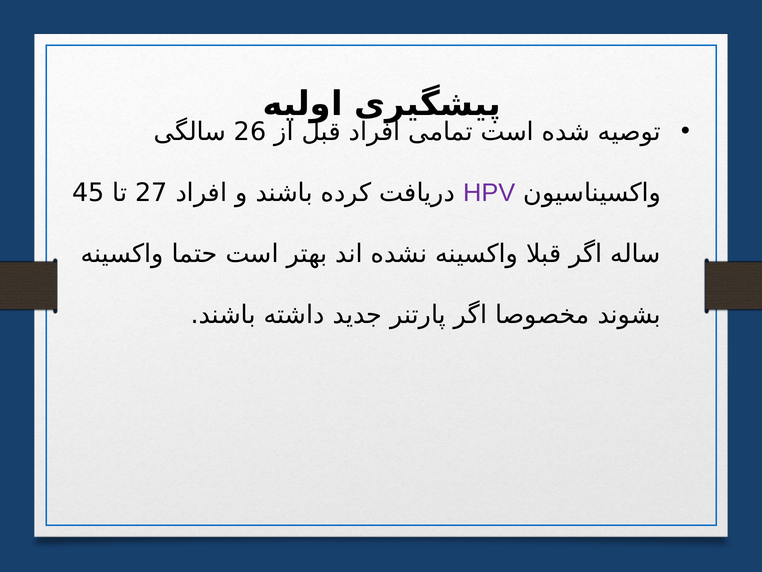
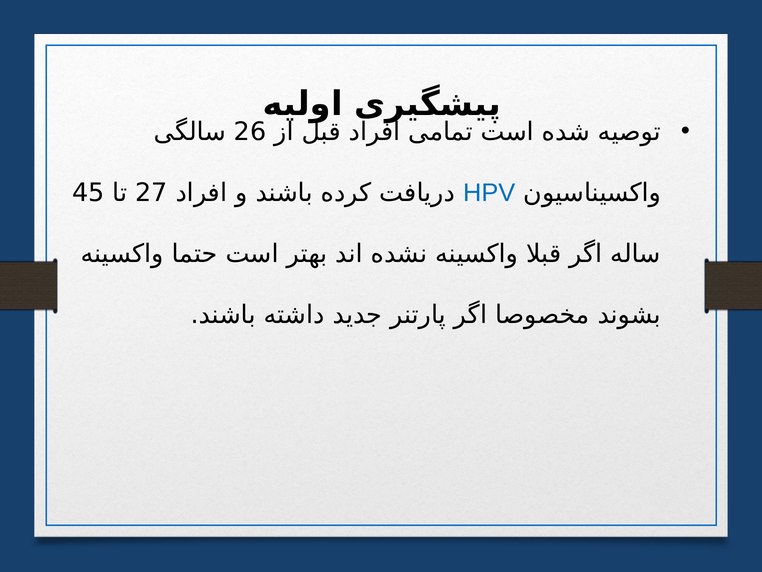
HPV colour: purple -> blue (489, 192)
